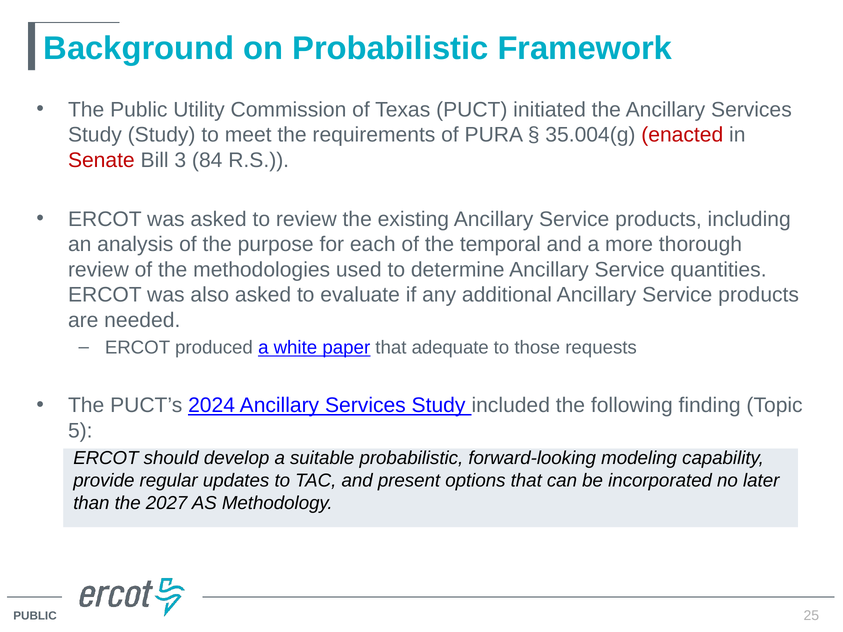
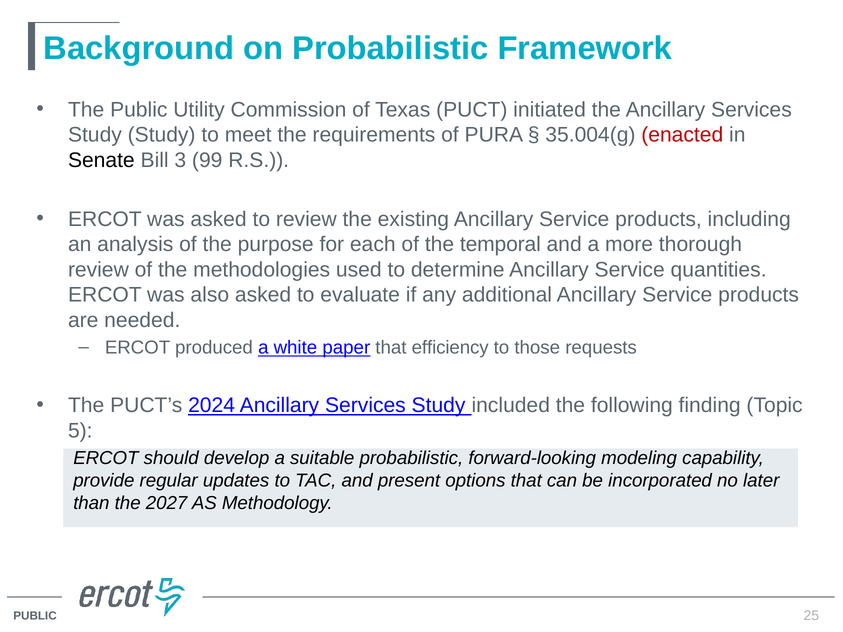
Senate colour: red -> black (101, 160)
84: 84 -> 99 (207, 160)
adequate: adequate -> efficiency (450, 348)
